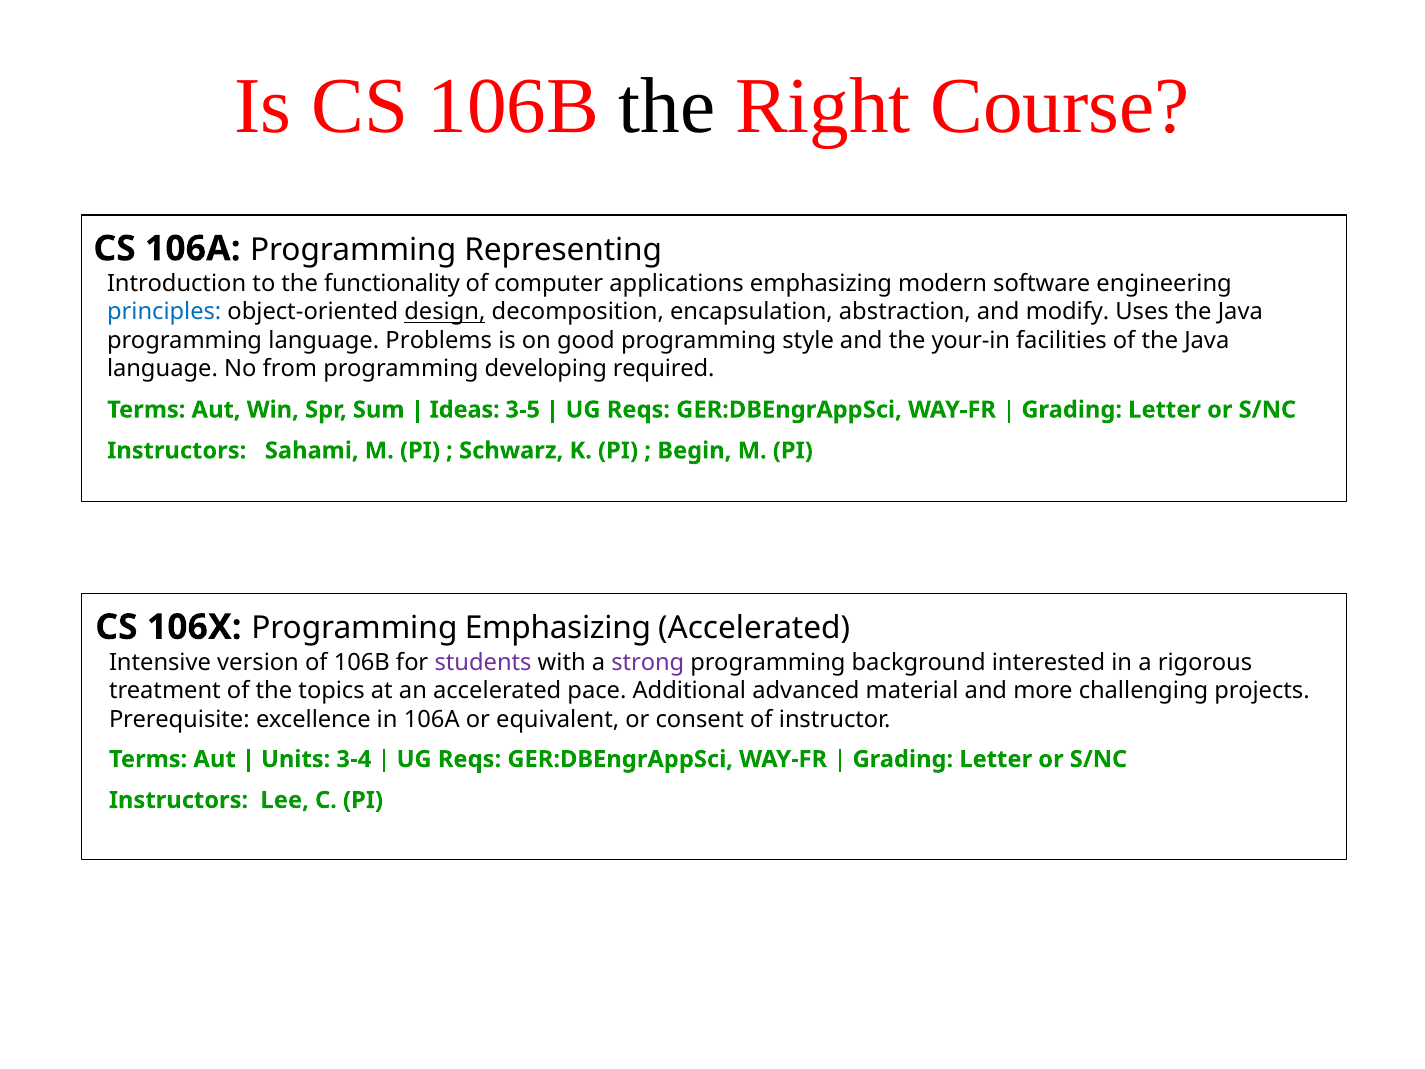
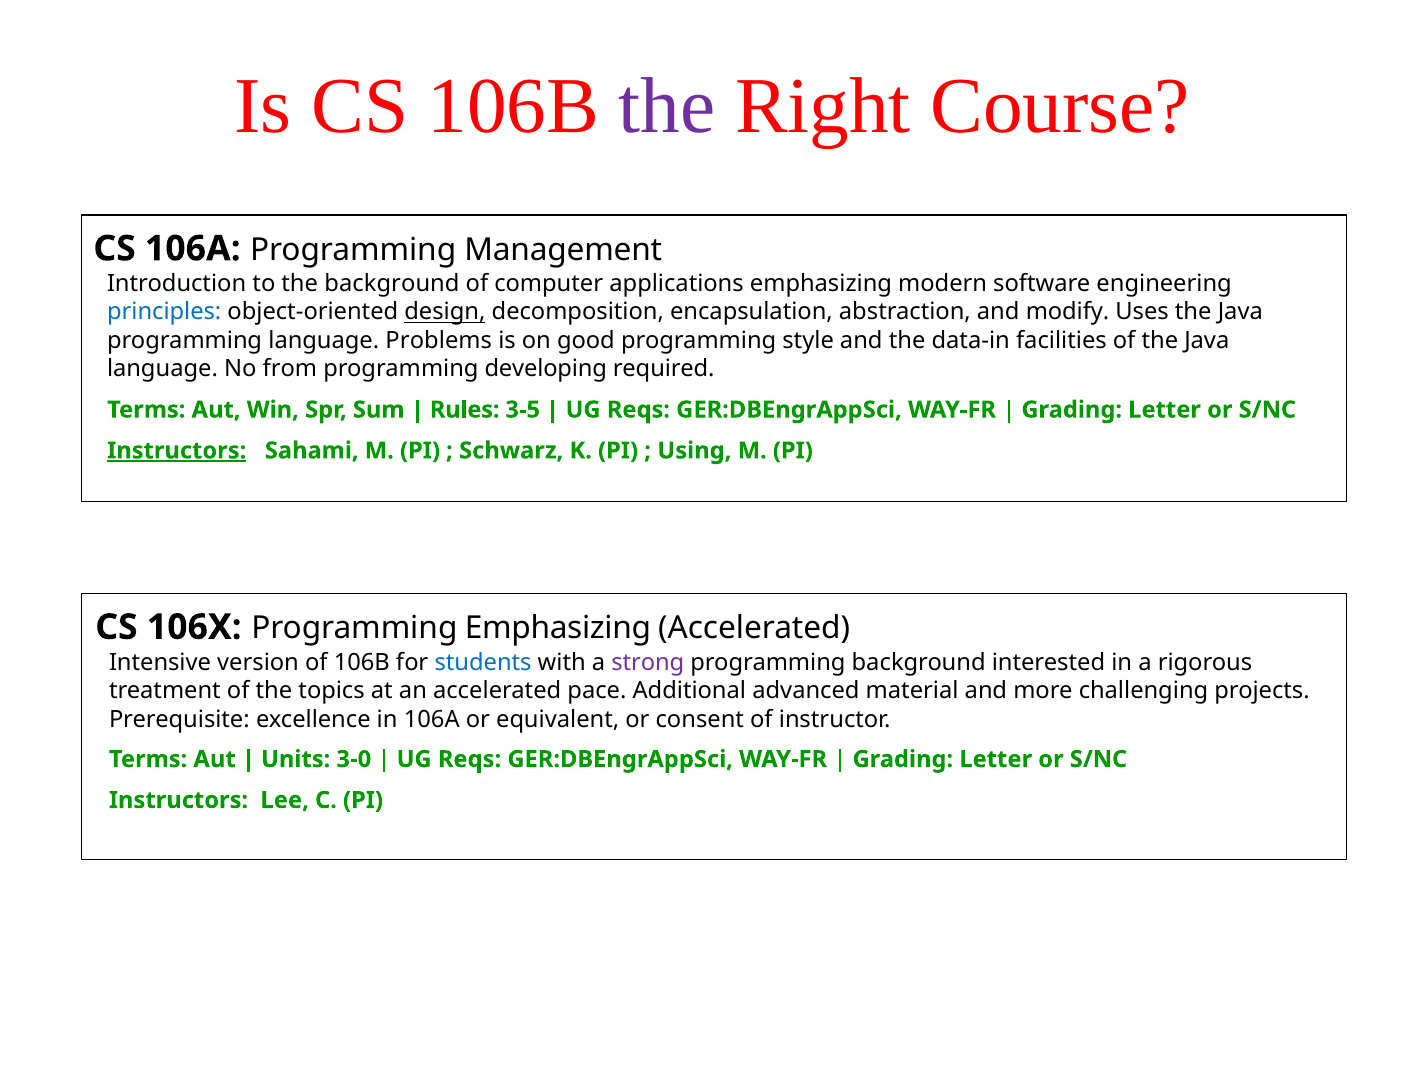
the colour: black -> purple (667, 106)
Representing: Representing -> Management (563, 250)
the functionality: functionality -> background (392, 284)
your-in: your-in -> data-in (971, 341)
Ideas: Ideas -> Rules (465, 410)
Instructors underline: none -> present (177, 451)
Begin: Begin -> Using (694, 451)
students colour: purple -> blue (483, 662)
3-4: 3-4 -> 3-0 (354, 759)
